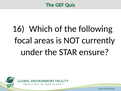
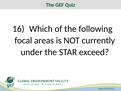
ensure: ensure -> exceed (94, 52)
